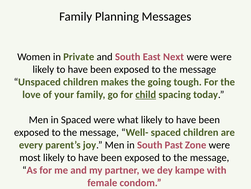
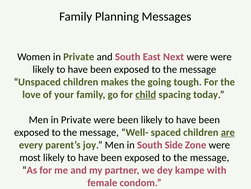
Men in Spaced: Spaced -> Private (76, 119)
were what: what -> been (128, 119)
are underline: none -> present (228, 132)
Past: Past -> Side (174, 144)
